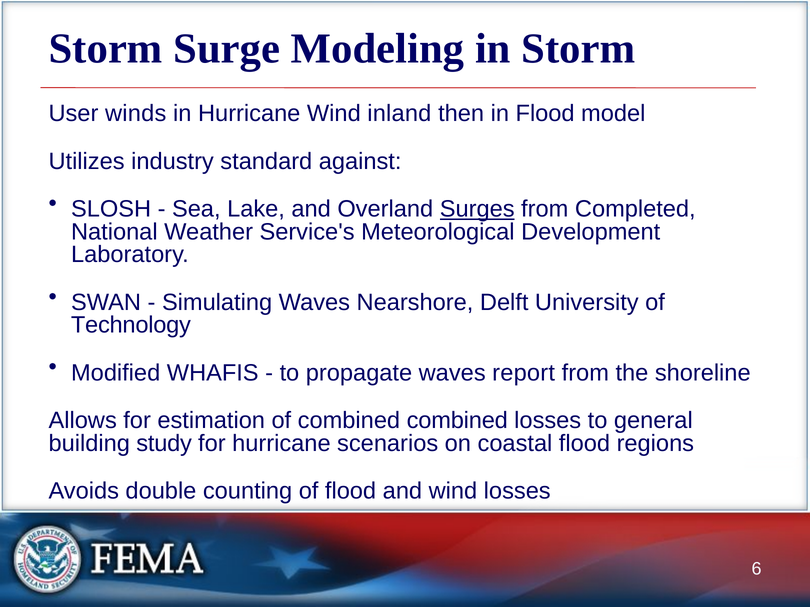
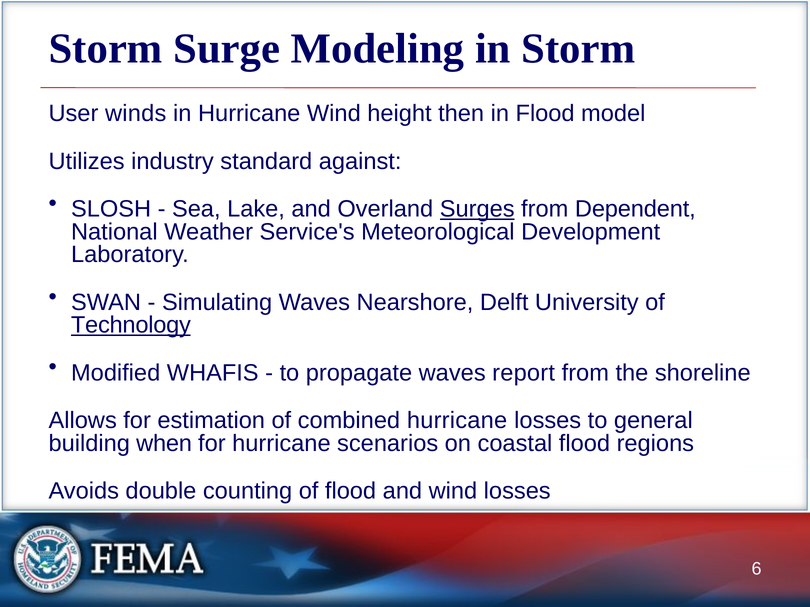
inland: inland -> height (399, 114)
Completed: Completed -> Dependent (635, 209)
Technology underline: none -> present (131, 325)
combined combined: combined -> hurricane (457, 421)
study: study -> when (164, 444)
